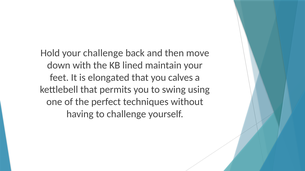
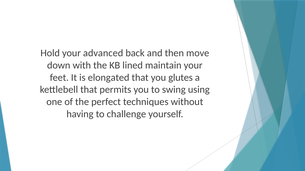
your challenge: challenge -> advanced (103, 53)
calves: calves -> glutes (181, 78)
